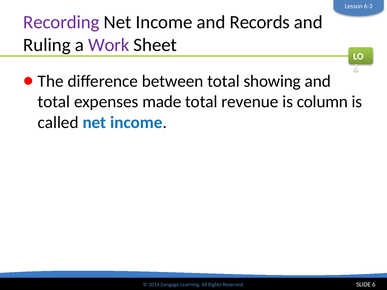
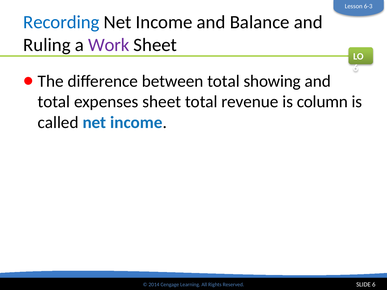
Recording colour: purple -> blue (61, 22)
Records: Records -> Balance (260, 22)
expenses made: made -> sheet (162, 102)
